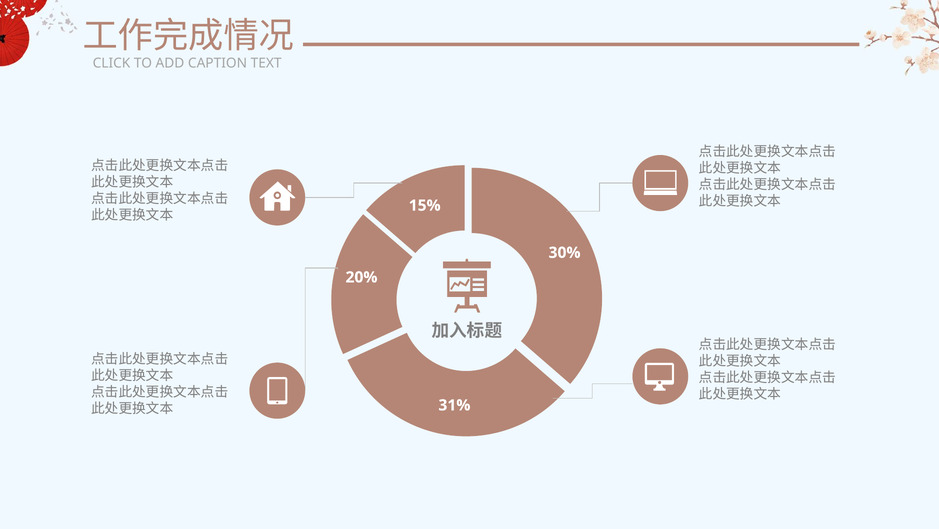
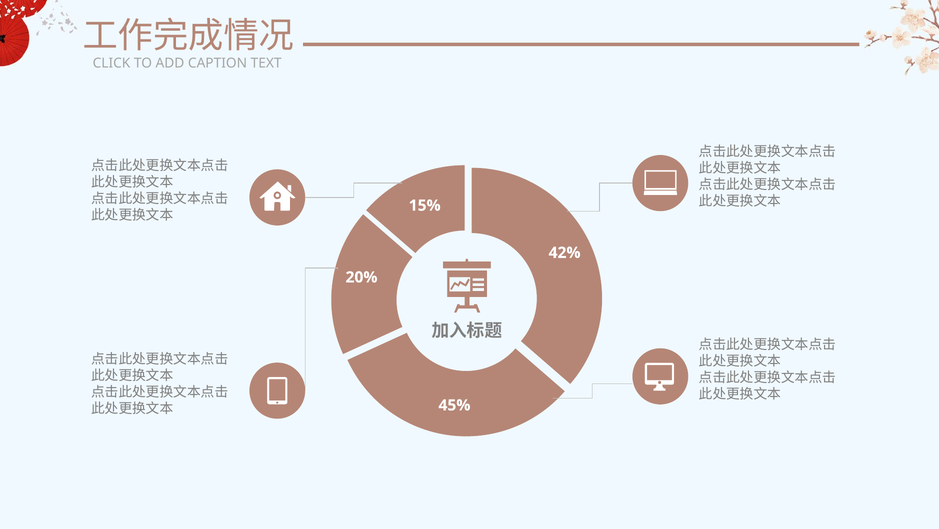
30%: 30% -> 42% (565, 252)
31%: 31% -> 45% (454, 405)
